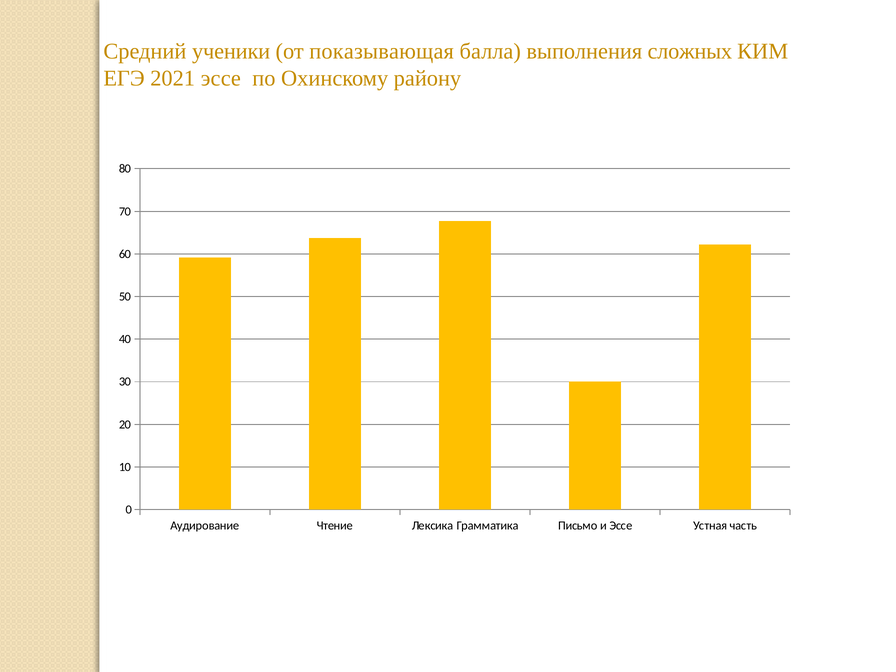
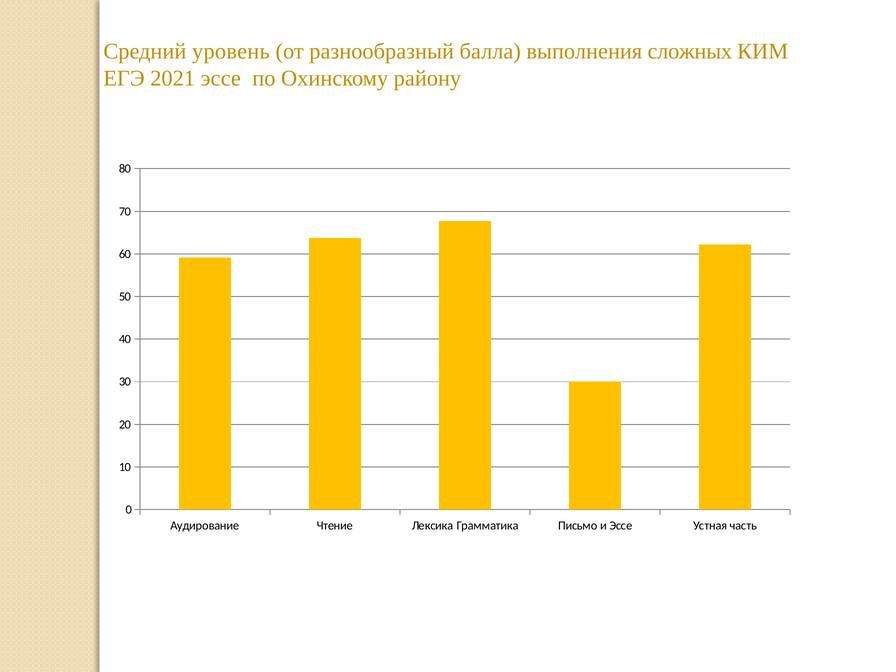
ученики: ученики -> уровень (231, 52)
показывающая: показывающая -> разнообразный (382, 52)
